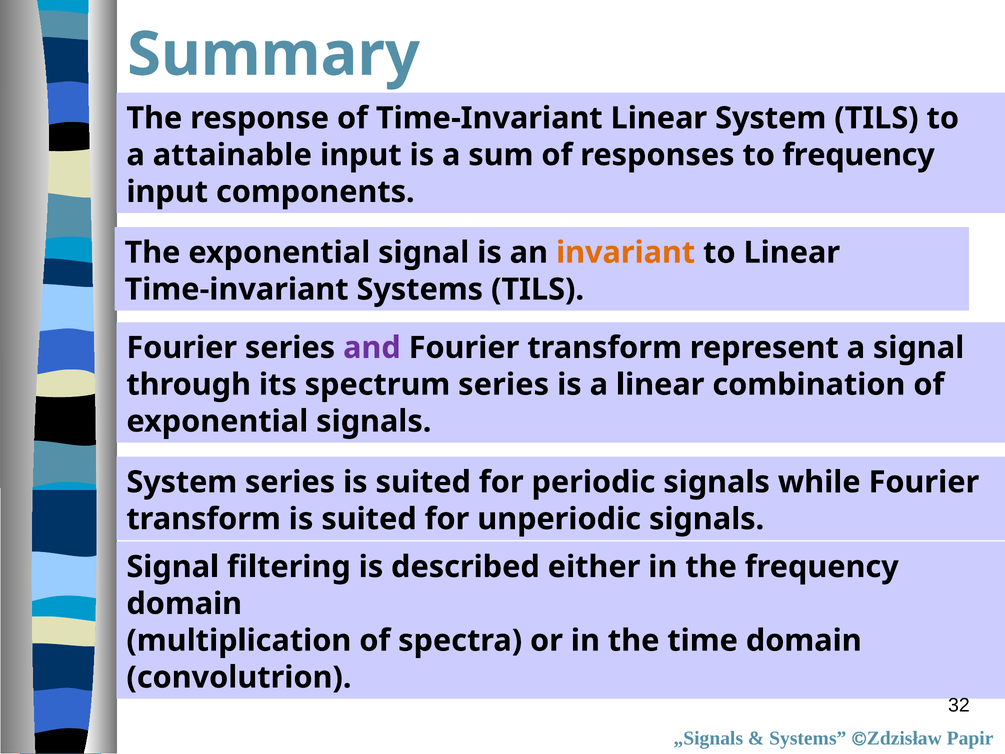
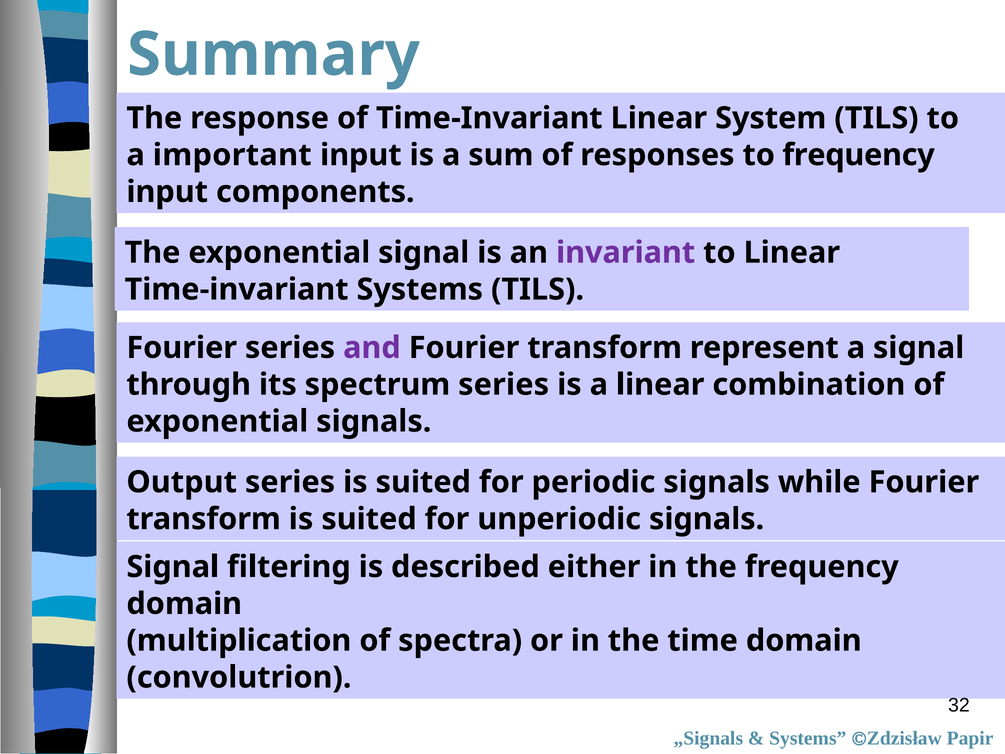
attainable: attainable -> important (232, 155)
invariant colour: orange -> purple (626, 253)
System: System -> Output (182, 482)
